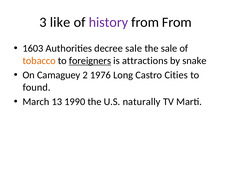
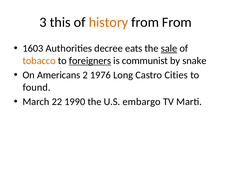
like: like -> this (60, 22)
history colour: purple -> orange (108, 22)
decree sale: sale -> eats (134, 48)
sale underline: none -> present (169, 48)
attractions: attractions -> communist (145, 61)
Camaguey: Camaguey -> Americans (59, 75)
13: 13 -> 22 (57, 102)
naturally: naturally -> embargo (142, 102)
